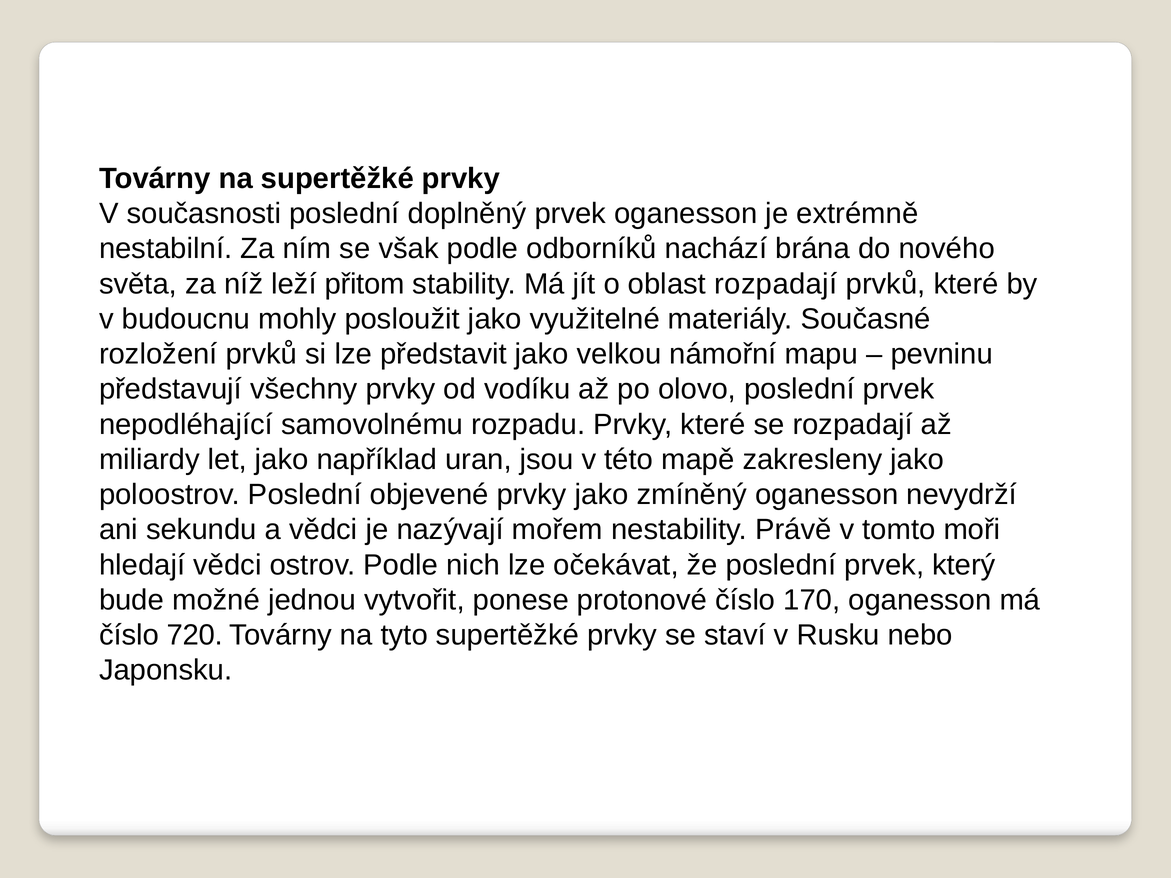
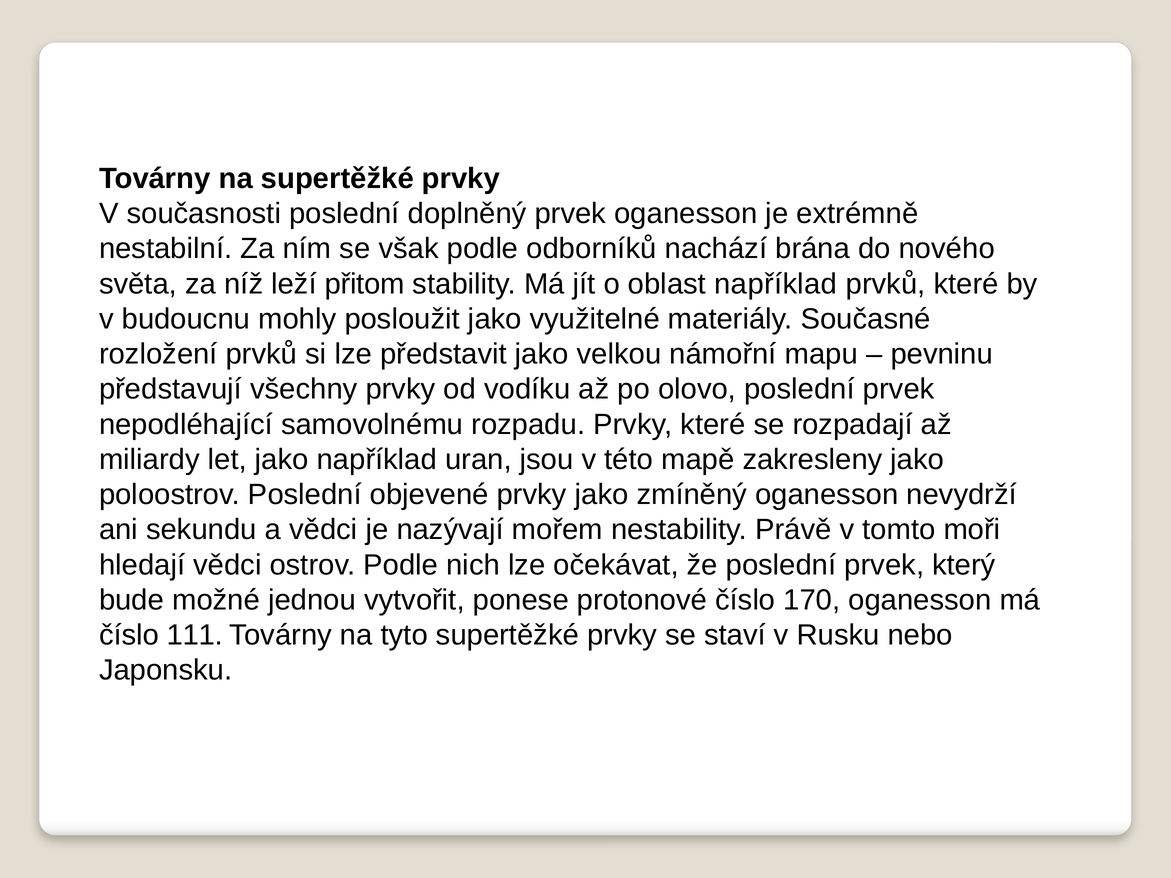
oblast rozpadají: rozpadají -> například (776, 284)
720: 720 -> 111 (195, 635)
